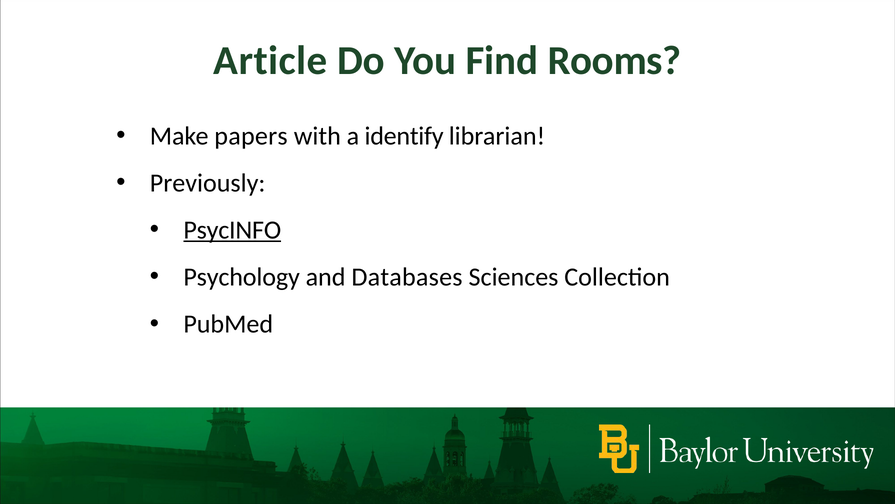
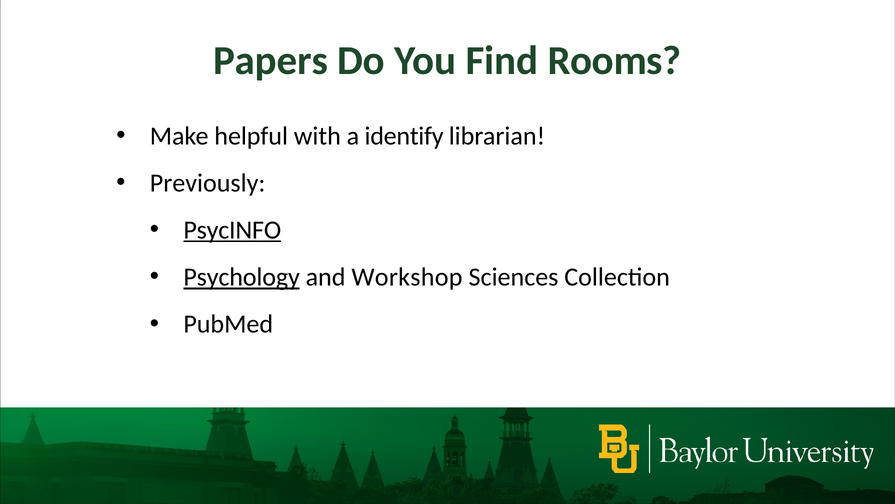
Article: Article -> Papers (271, 61)
papers: papers -> helpful (251, 136)
Psychology underline: none -> present (242, 277)
Databases: Databases -> Workshop (407, 277)
